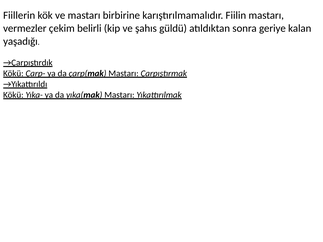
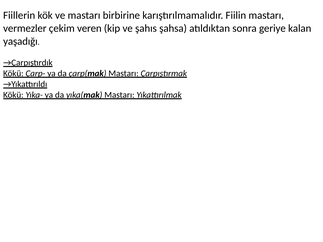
belirli: belirli -> veren (89, 28)
güldü: güldü -> şahsa (173, 28)
